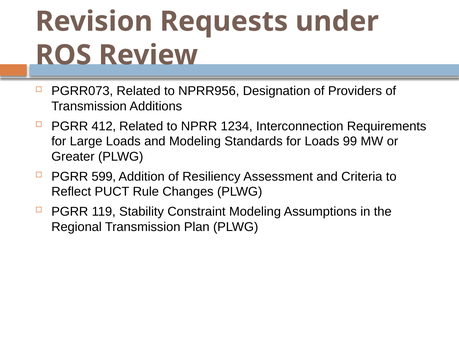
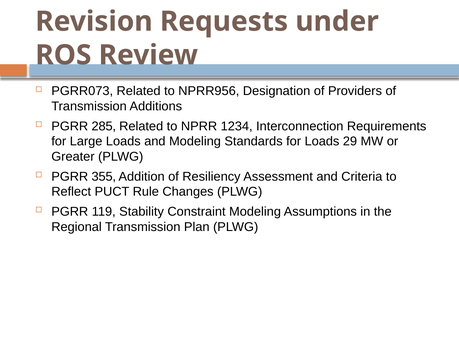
412: 412 -> 285 (104, 126)
99: 99 -> 29 (350, 142)
599: 599 -> 355 (104, 177)
